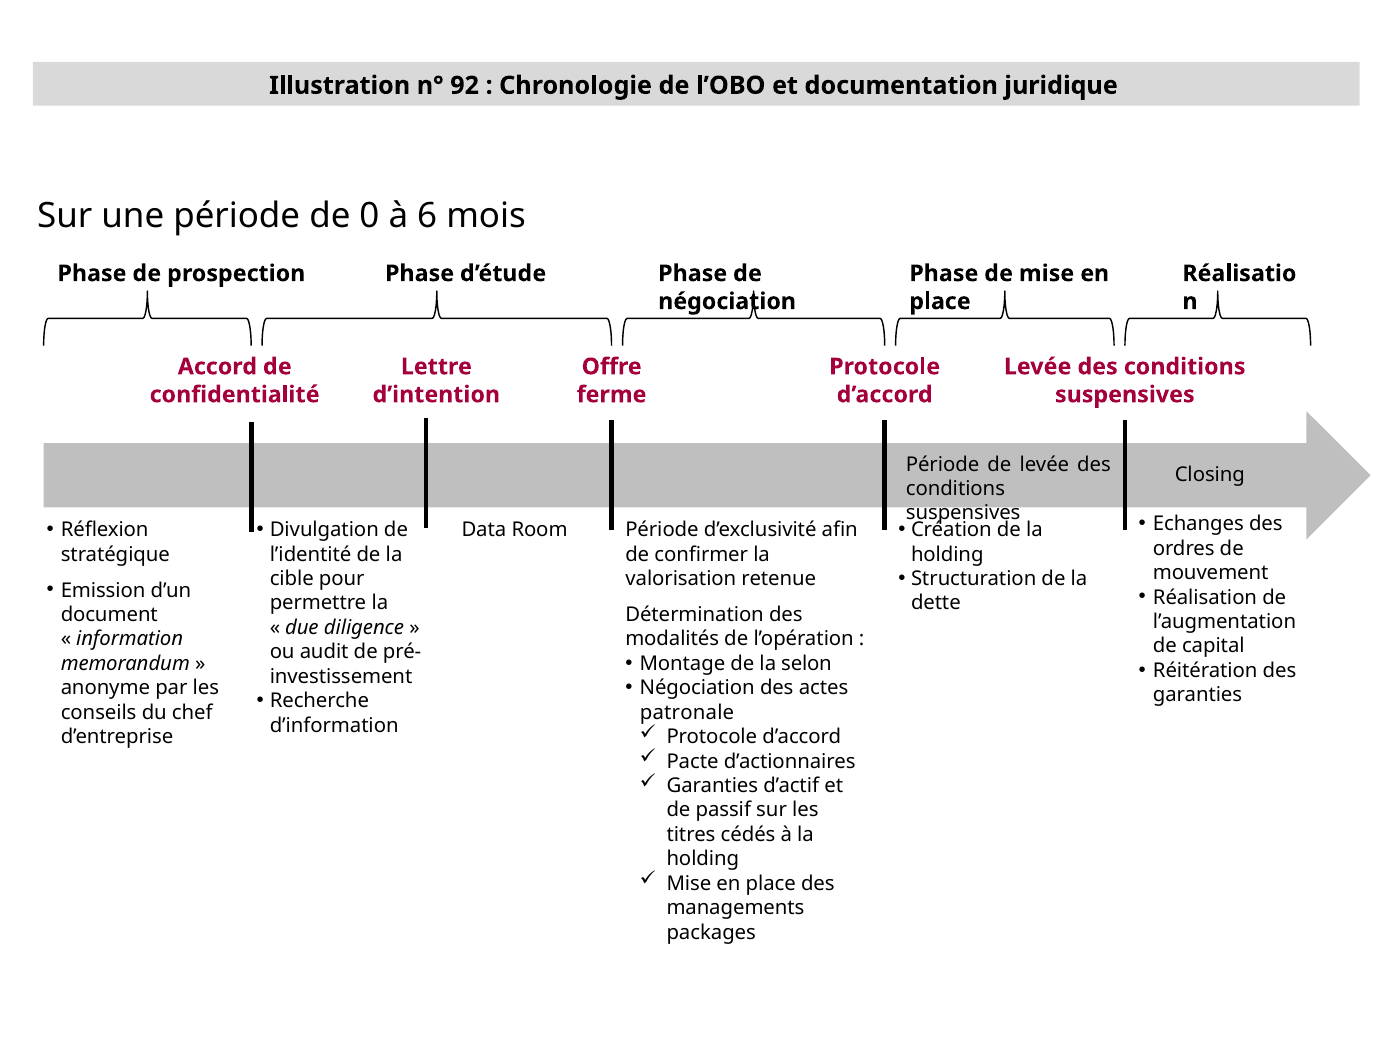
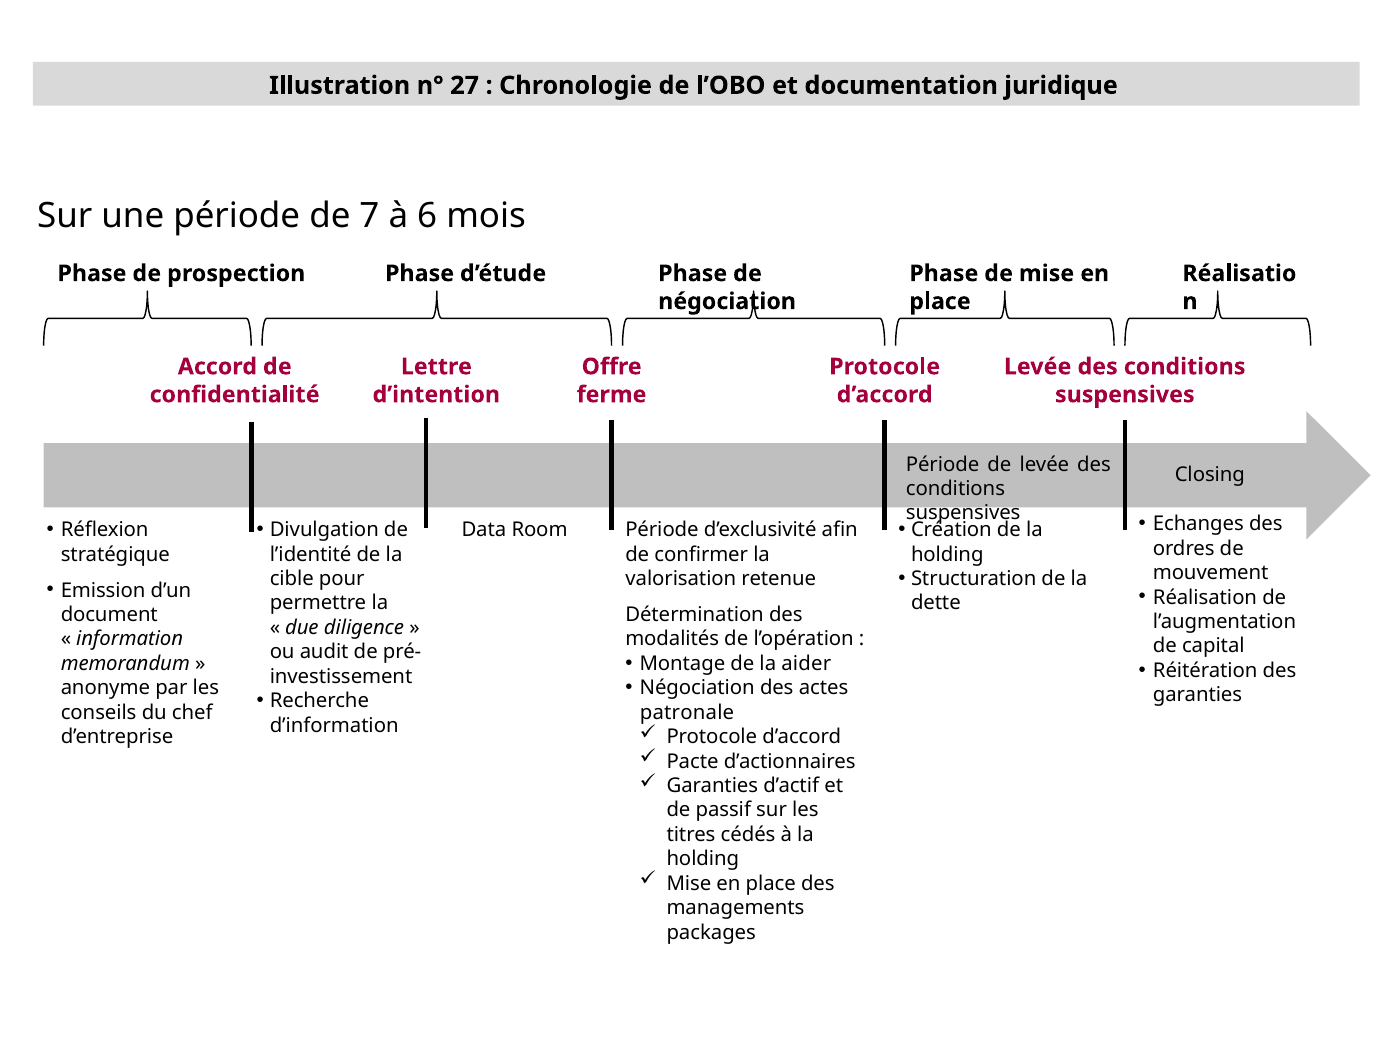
92: 92 -> 27 (465, 86)
0: 0 -> 7 (369, 216)
selon: selon -> aider (806, 664)
